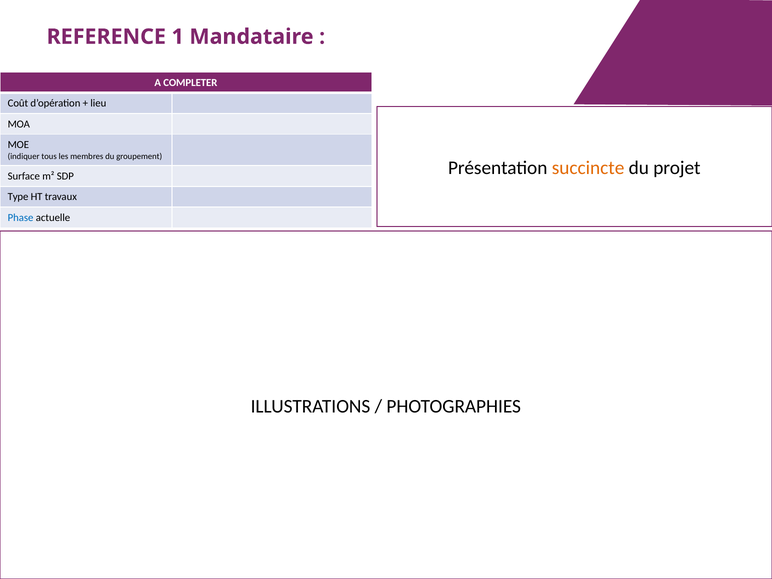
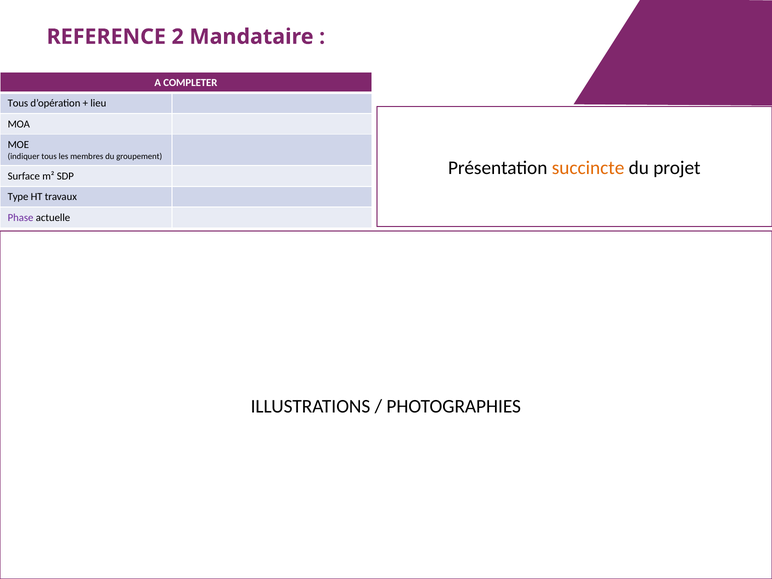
1: 1 -> 2 (178, 37)
Coût: Coût -> Tous (18, 103)
Phase colour: blue -> purple (21, 218)
